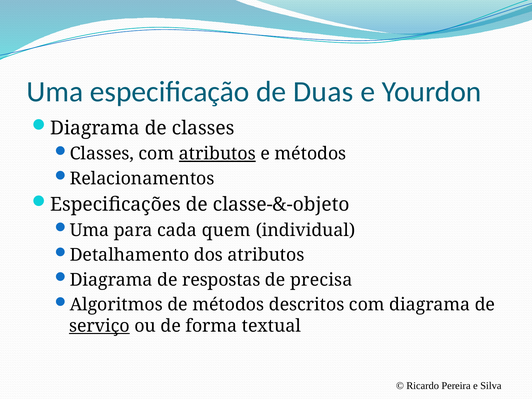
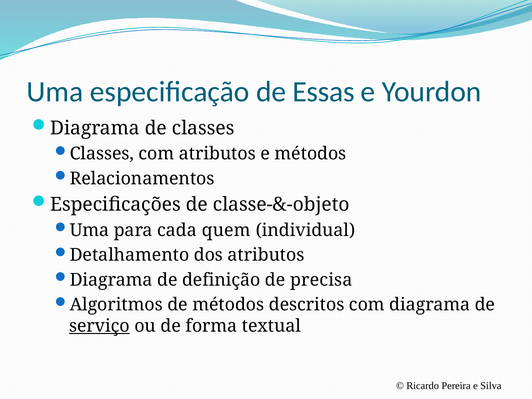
Duas: Duas -> Essas (324, 92)
atributos underline: present -> none (217, 154)
respostas: respostas -> definição (221, 280)
